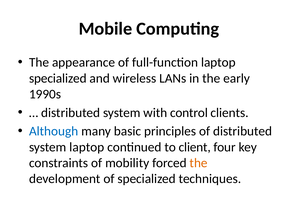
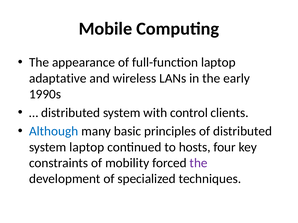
specialized: specialized -> adaptative (58, 78)
client: client -> hosts (195, 147)
the colour: orange -> purple (199, 163)
